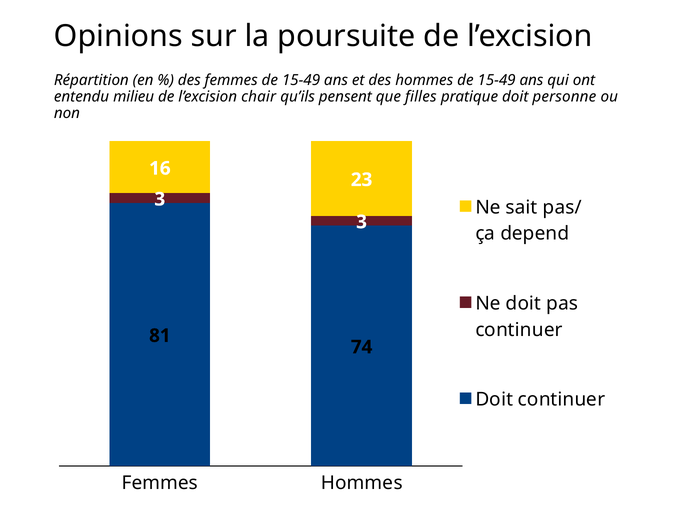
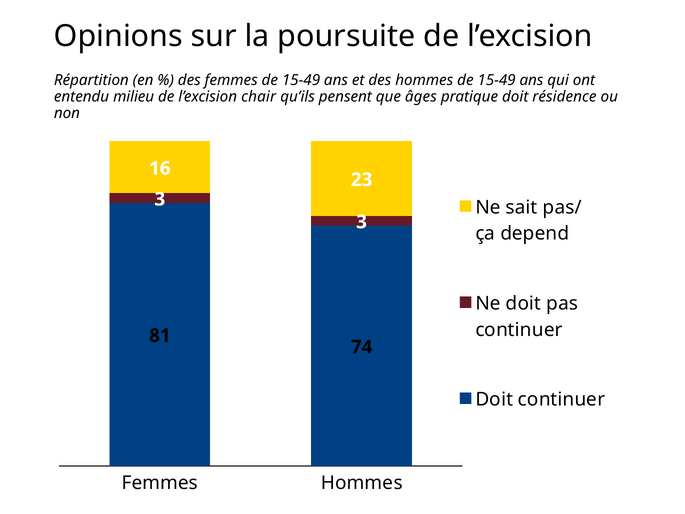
filles: filles -> âges (421, 97)
personne: personne -> résidence (564, 97)
